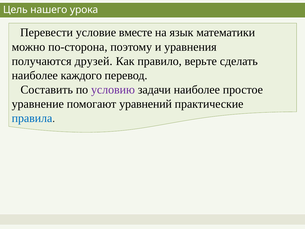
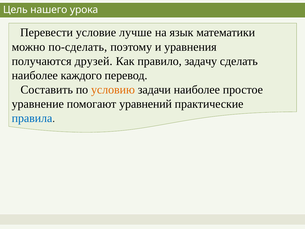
вместе: вместе -> лучше (135, 33)
по-сторона: по-сторона -> по-сделать (78, 47)
верьте: верьте -> задачу (201, 61)
условию colour: purple -> orange (113, 90)
